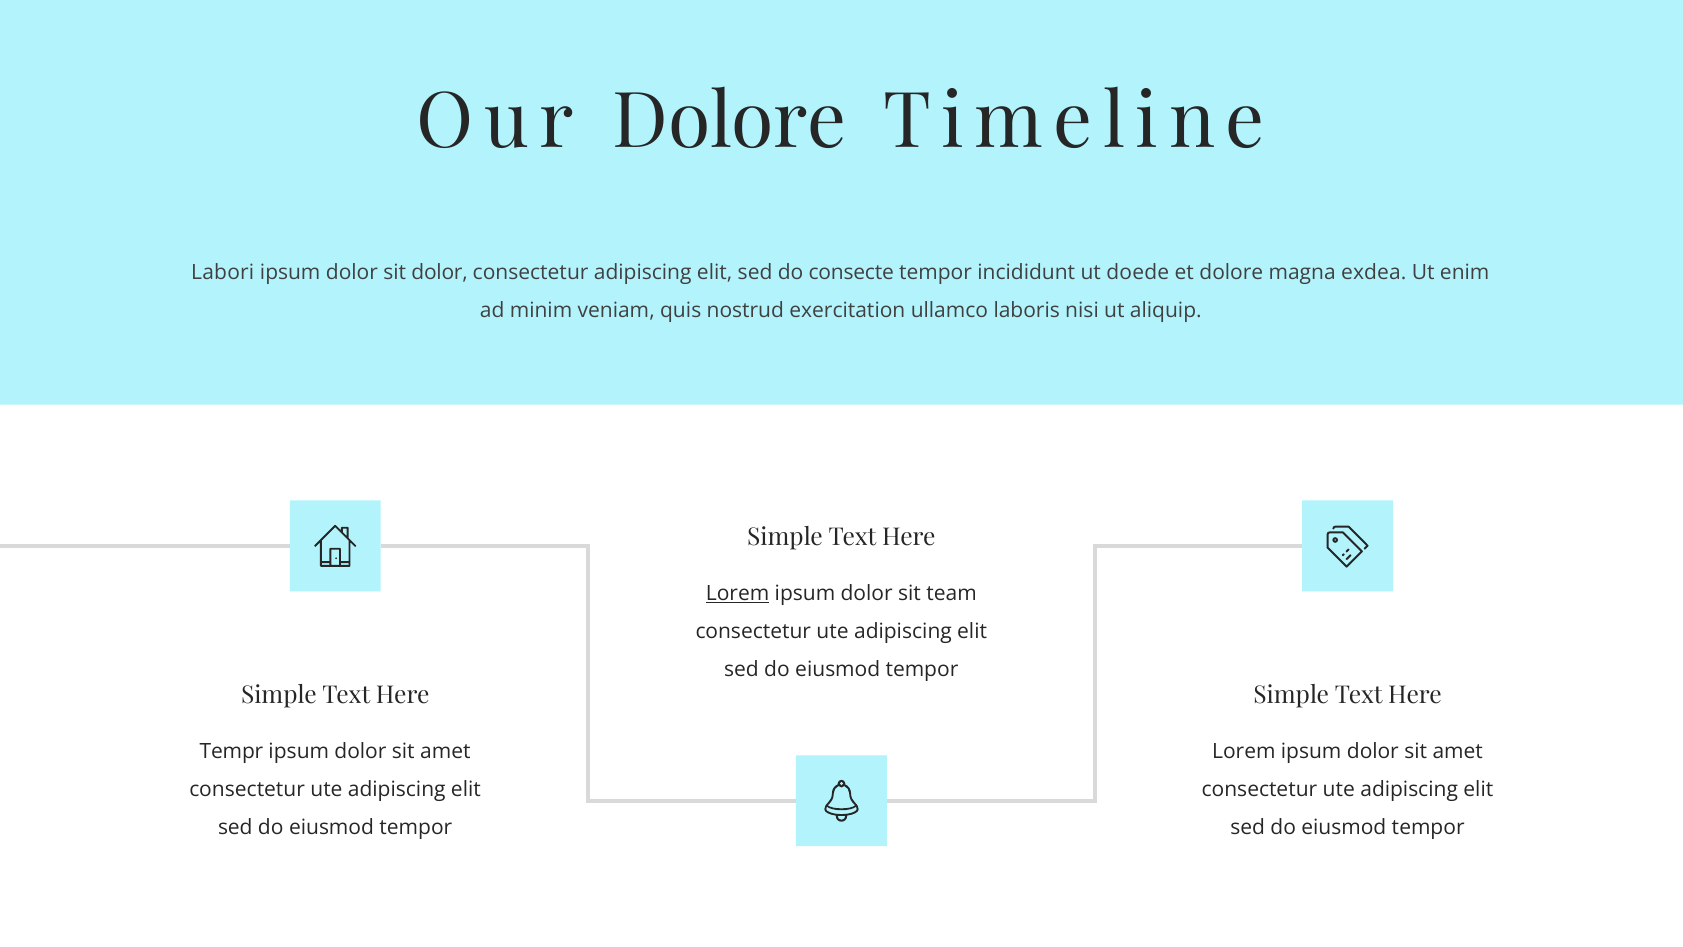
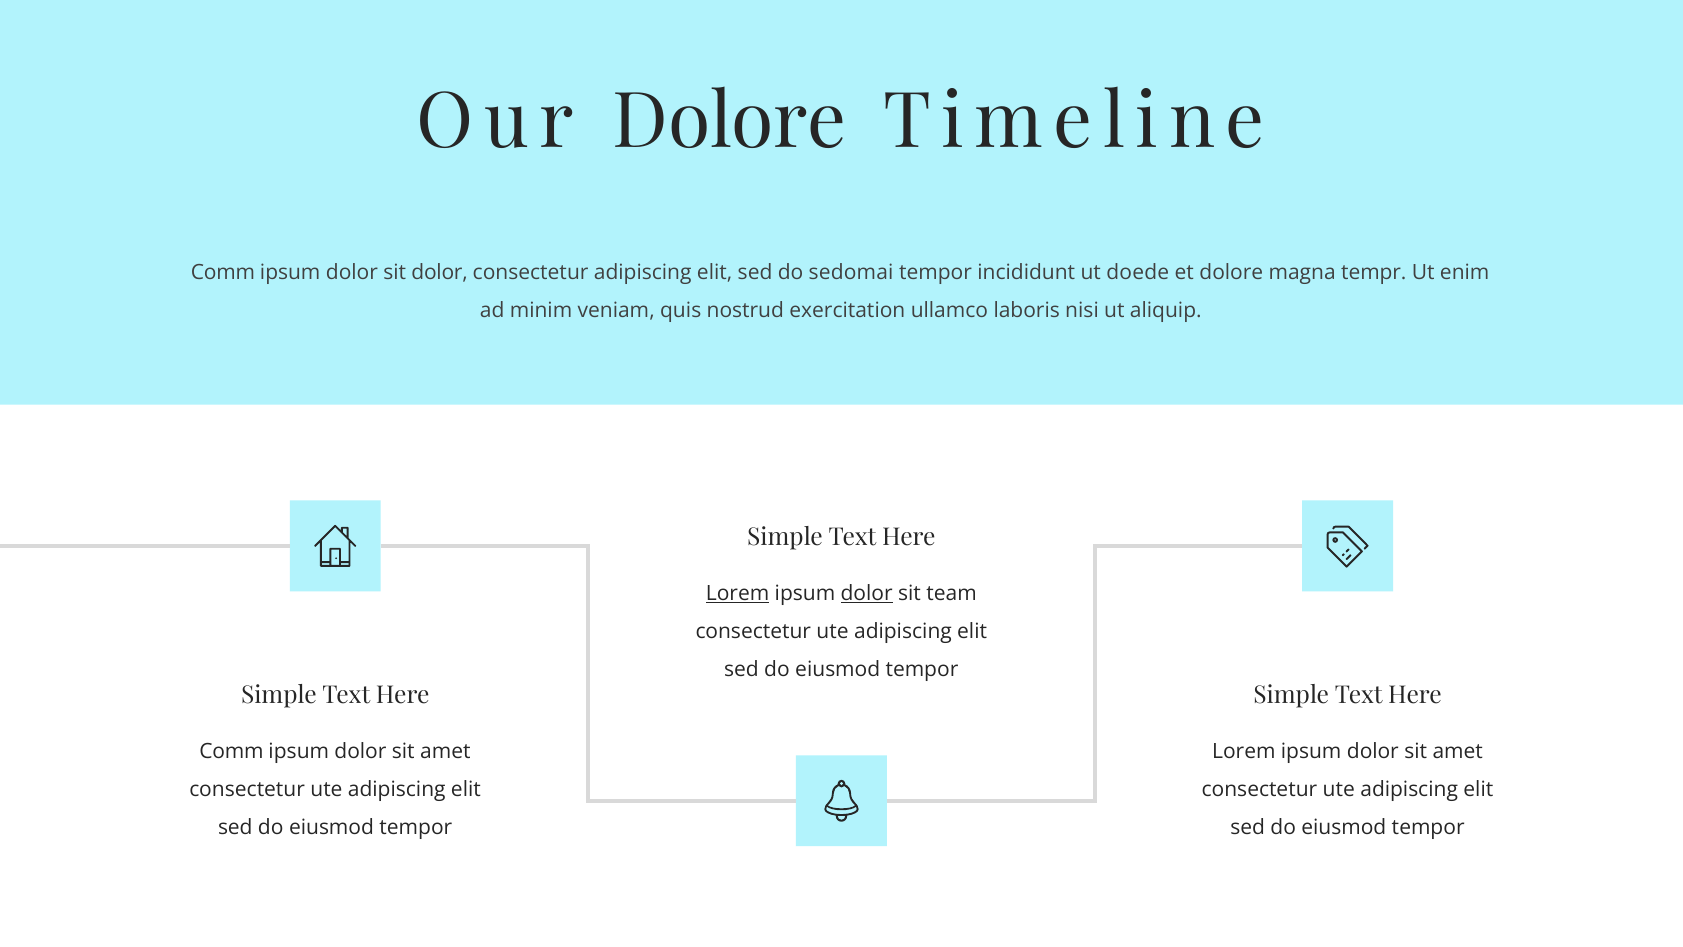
Labori: Labori -> Comm (223, 272)
consecte: consecte -> sedomai (851, 272)
exdea: exdea -> tempr (1374, 272)
dolor underline: none -> present (867, 593)
Tempr: Tempr -> Comm (232, 751)
